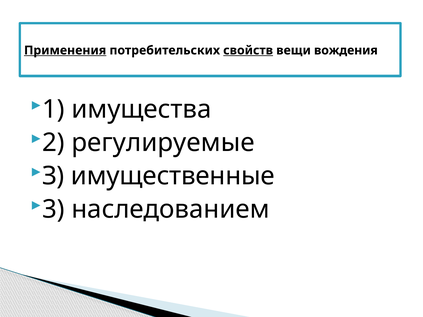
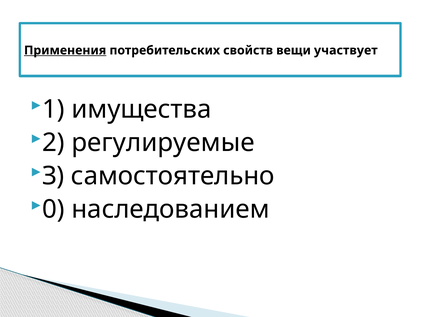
свойств underline: present -> none (248, 50)
вождения: вождения -> участвует (346, 50)
имущественные: имущественные -> самостоятельно (173, 176)
3: 3 -> 0 (53, 209)
